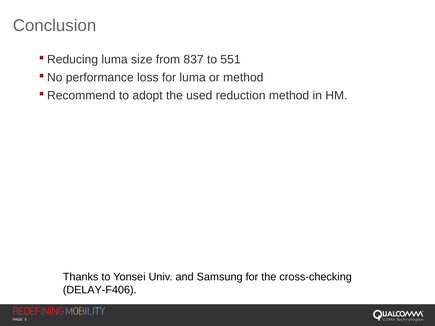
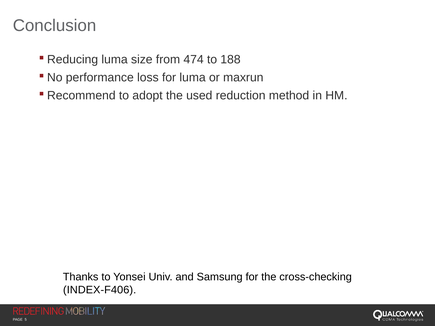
837: 837 -> 474 (194, 60)
551: 551 -> 188 (231, 60)
or method: method -> maxrun (243, 78)
DELAY-F406: DELAY-F406 -> INDEX-F406 (100, 290)
